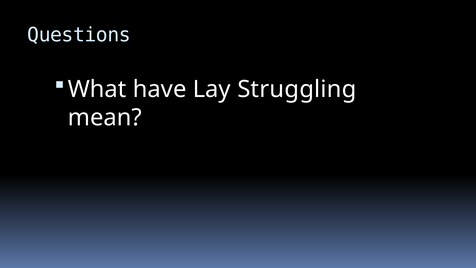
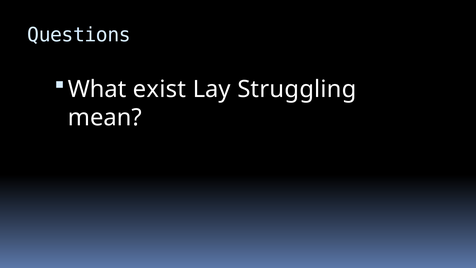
have: have -> exist (159, 89)
